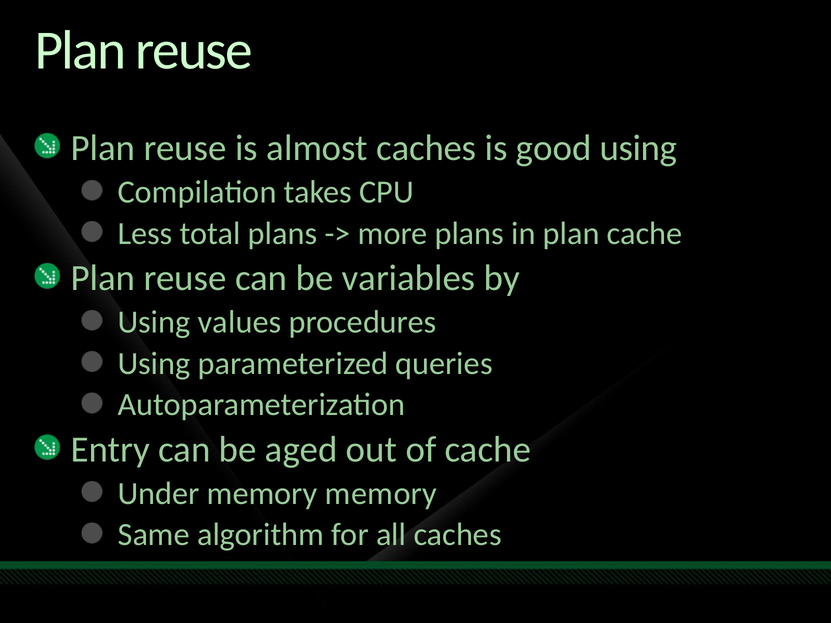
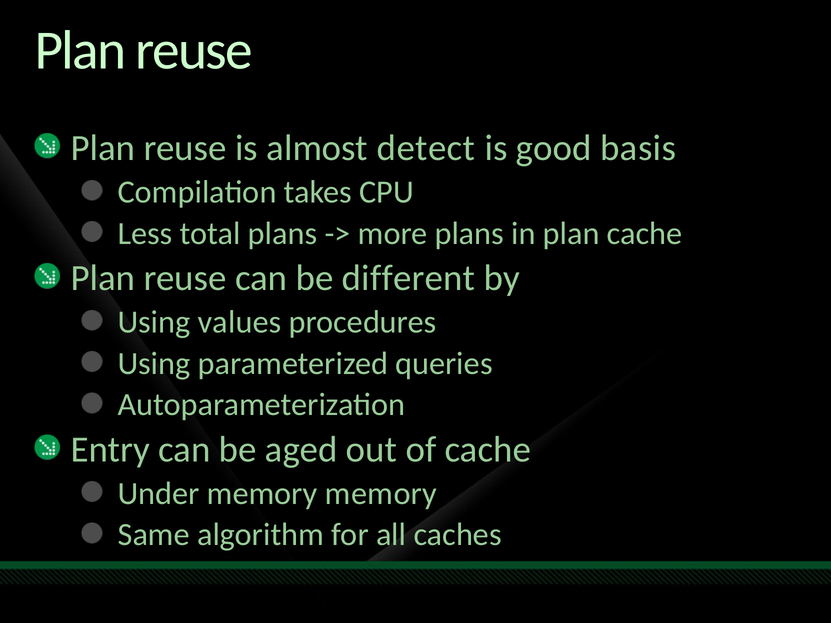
almost caches: caches -> detect (426, 148)
good using: using -> basis (638, 148)
variables: variables -> different (408, 278)
